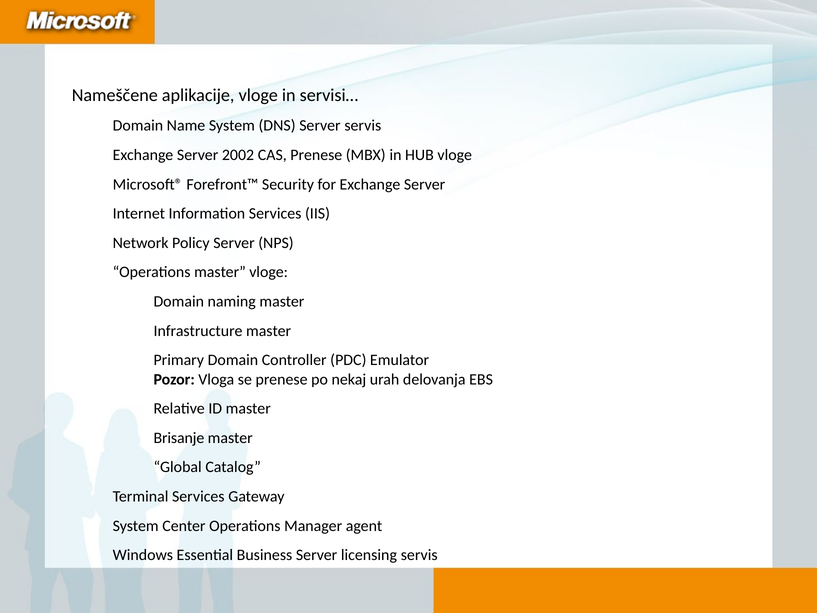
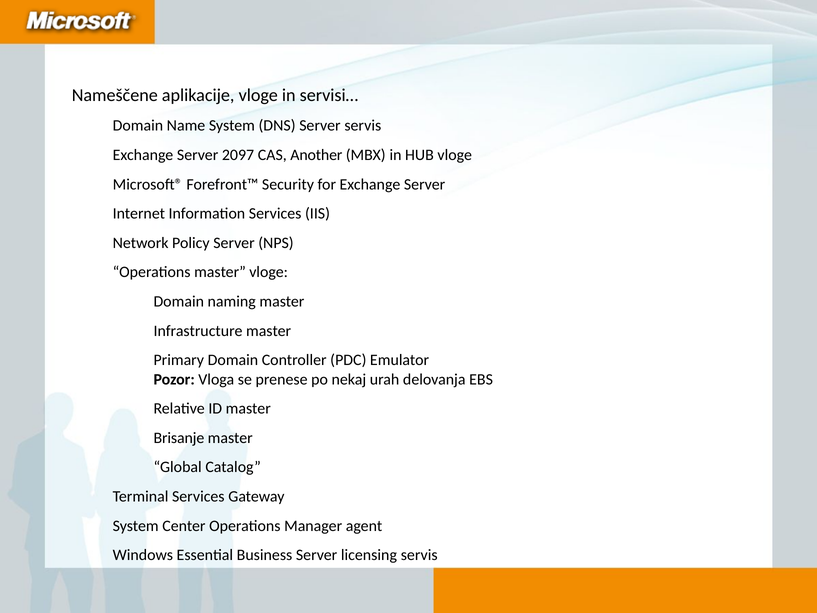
2002: 2002 -> 2097 (238, 155)
CAS Prenese: Prenese -> Another (316, 155)
